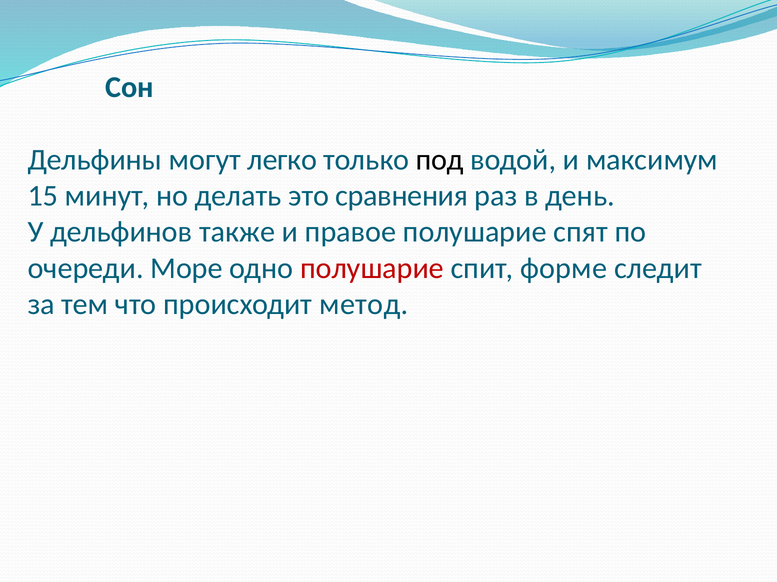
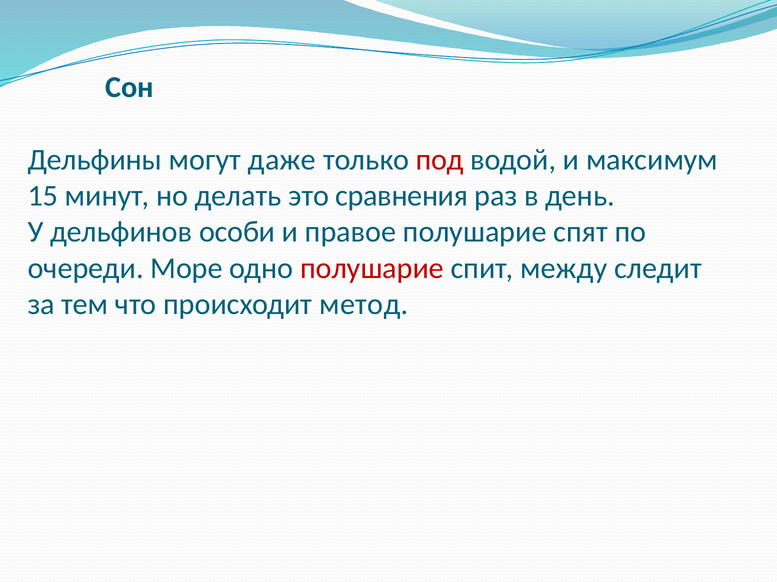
легко: легко -> даже (282, 160)
под colour: black -> red (440, 160)
также: также -> особи (237, 232)
форме: форме -> между (564, 268)
